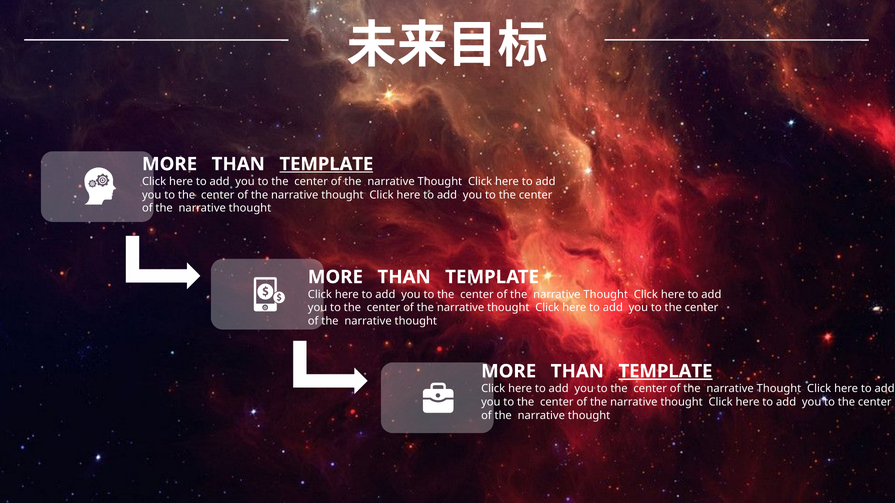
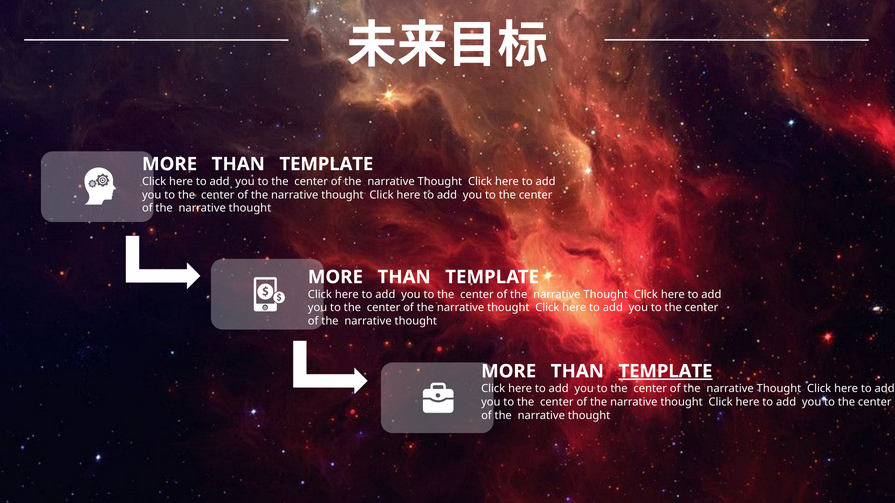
TEMPLATE underline: present -> none (326, 164)
